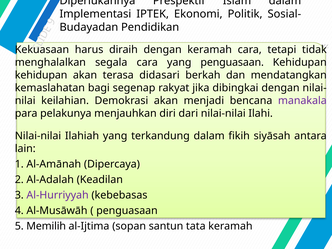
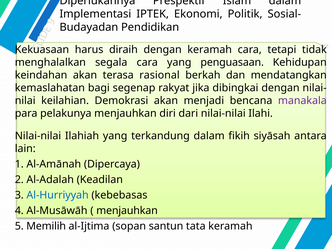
kehidupan: kehidupan -> keindahan (41, 75)
didasari: didasari -> rasional (159, 75)
Al-Hurriyyah colour: purple -> blue (58, 195)
penguasaan: penguasaan -> menjauhkan (127, 211)
